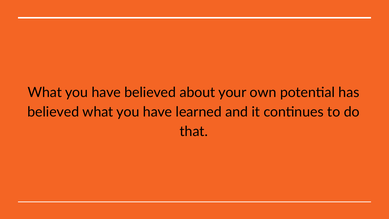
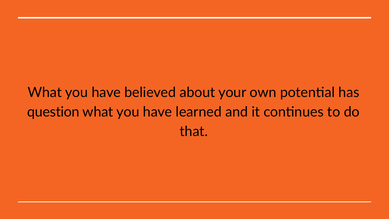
believed: believed -> question (53, 112)
